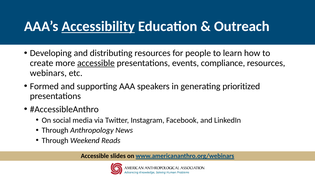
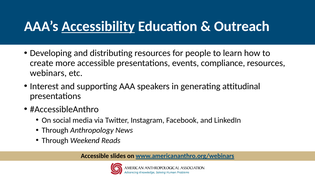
accessible underline: present -> none (96, 63)
Formed: Formed -> Interest (44, 86)
prioritized: prioritized -> attitudinal (241, 86)
